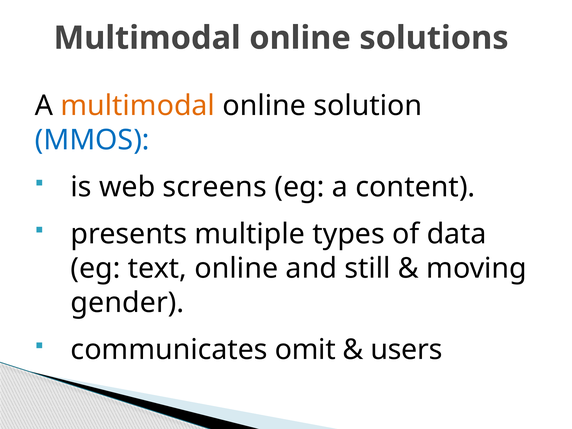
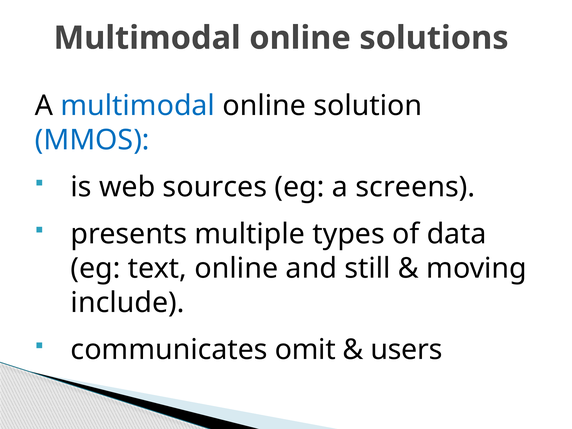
multimodal colour: orange -> blue (138, 106)
screens: screens -> sources (215, 187)
content: content -> screens (415, 187)
gender: gender -> include (128, 303)
